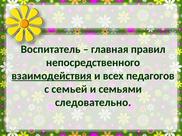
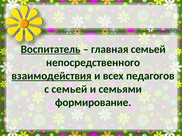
Воспитатель underline: none -> present (51, 49)
главная правил: правил -> семьей (148, 49)
следовательно: следовательно -> формирование (93, 103)
